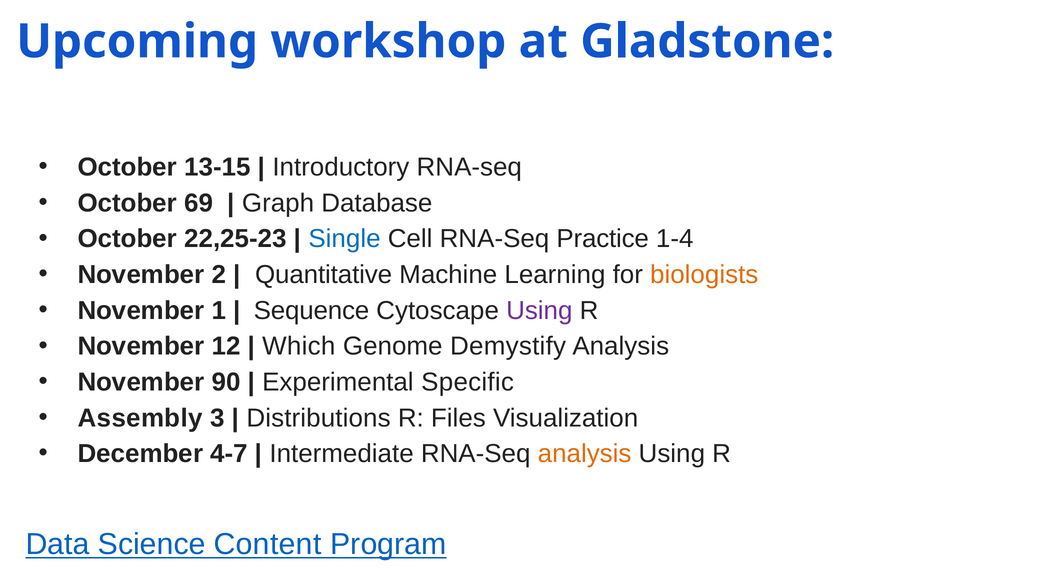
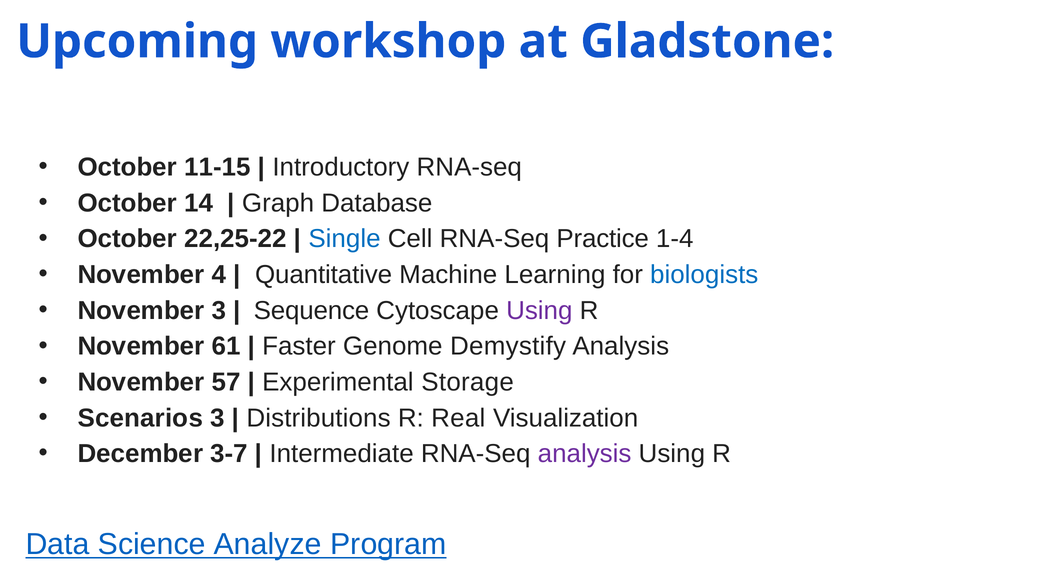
13-15: 13-15 -> 11-15 (217, 167)
69: 69 -> 14 (199, 203)
22,25-23: 22,25-23 -> 22,25-22 (235, 239)
2: 2 -> 4 (219, 275)
biologists colour: orange -> blue (704, 275)
November 1: 1 -> 3 (219, 311)
12: 12 -> 61 (226, 347)
Which: Which -> Faster (299, 347)
90: 90 -> 57 (226, 382)
Specific: Specific -> Storage (468, 382)
Assembly: Assembly -> Scenarios (140, 418)
Files: Files -> Real (458, 418)
4-7: 4-7 -> 3-7 (229, 454)
analysis colour: orange -> purple (585, 454)
Content: Content -> Analyze (268, 545)
